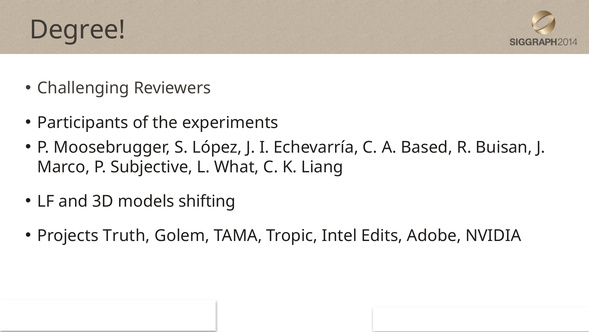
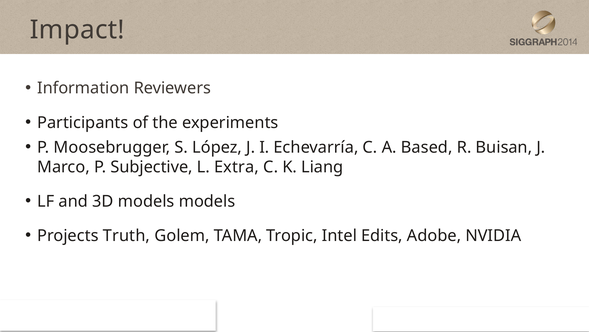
Degree: Degree -> Impact (77, 30)
Challenging: Challenging -> Information (83, 88)
What: What -> Extra (236, 167)
models shifting: shifting -> models (207, 201)
